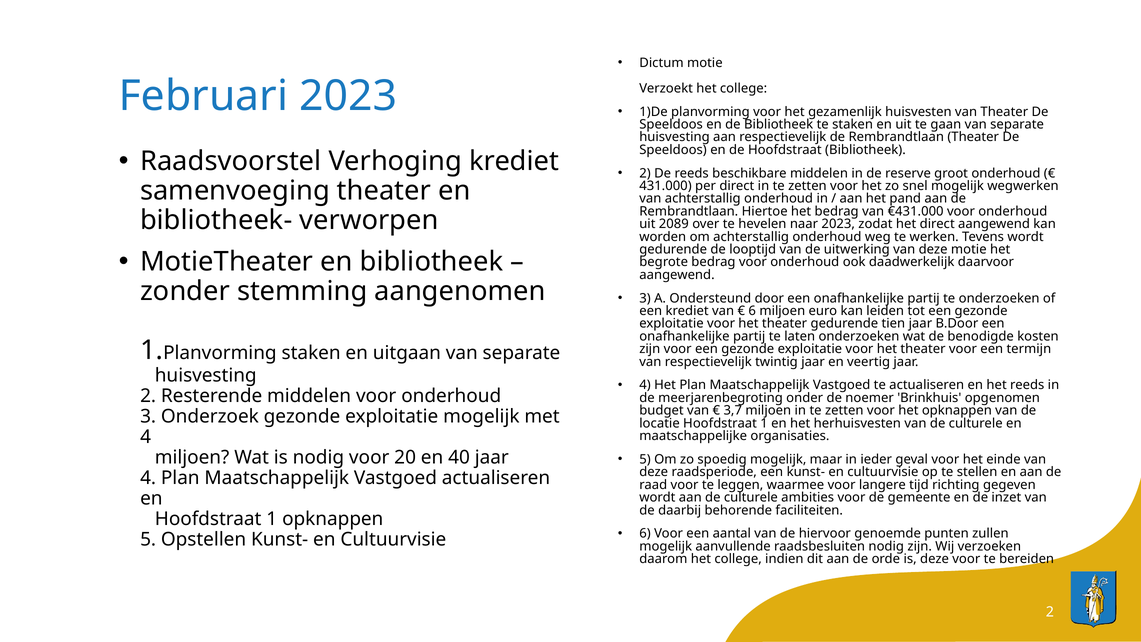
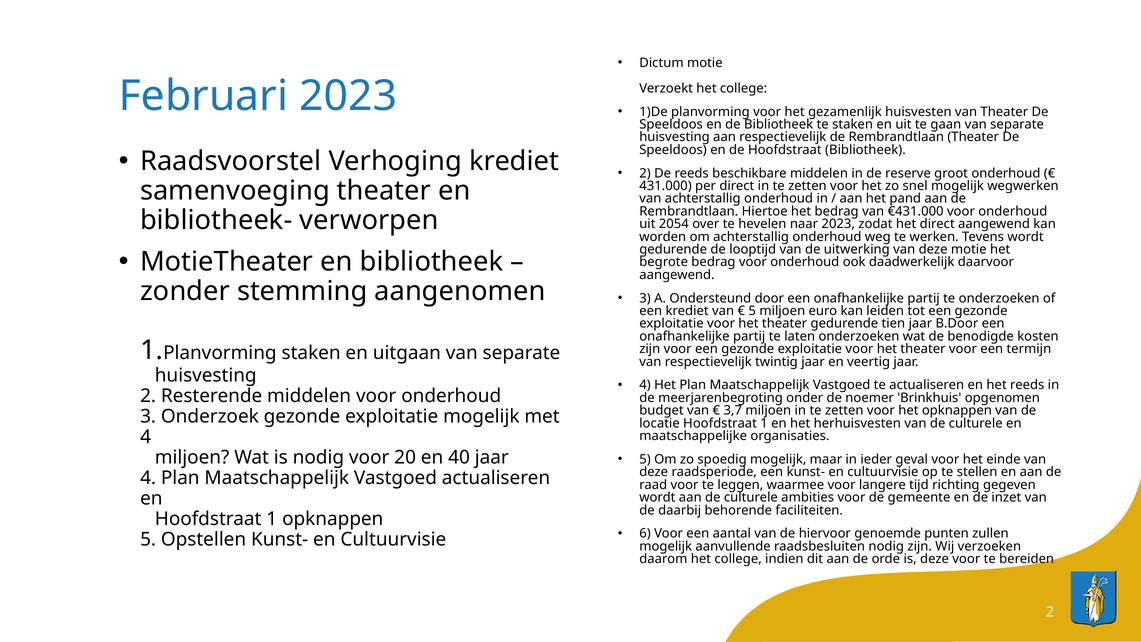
2089: 2089 -> 2054 (674, 224)
6: 6 -> 5 (752, 311)
